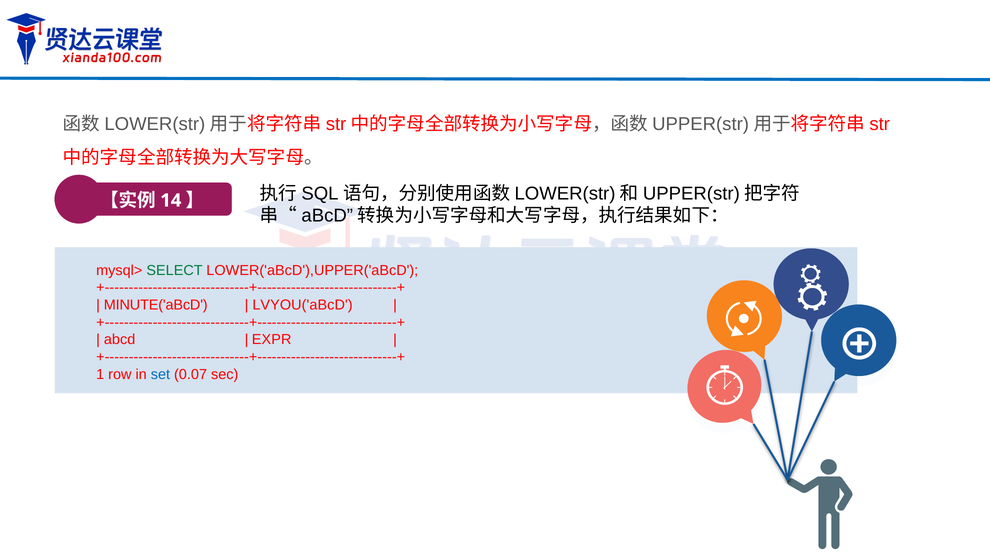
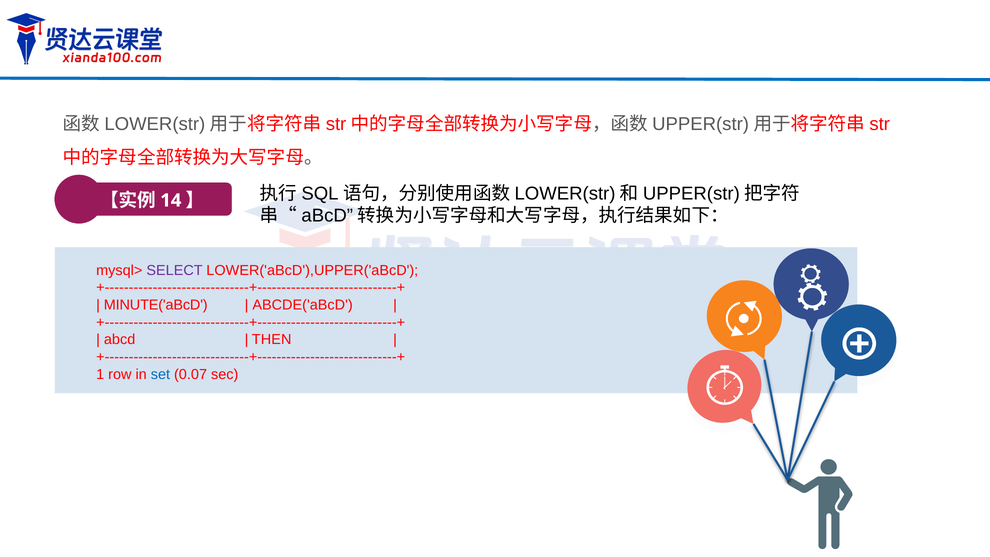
SELECT colour: green -> purple (175, 270)
LVYOU('aBcD: LVYOU('aBcD -> ABCDE('aBcD (303, 305)
EXPR: EXPR -> THEN (272, 340)
